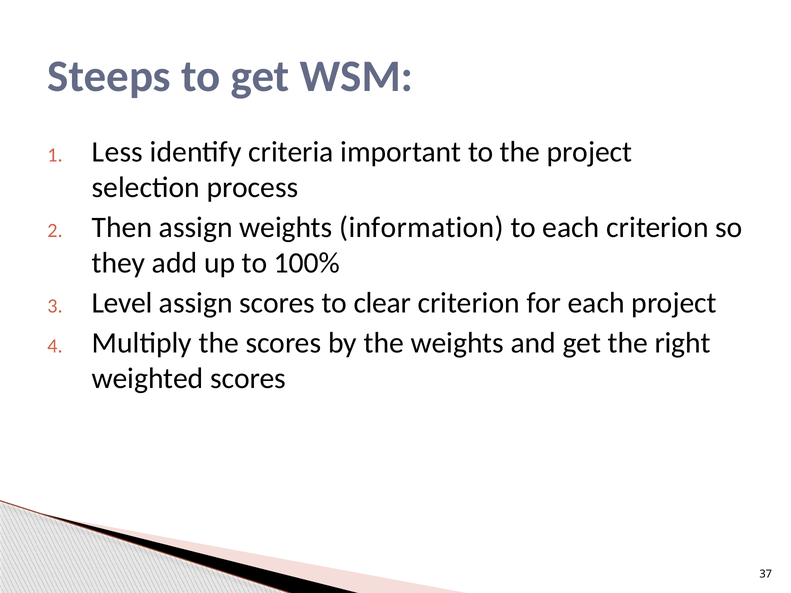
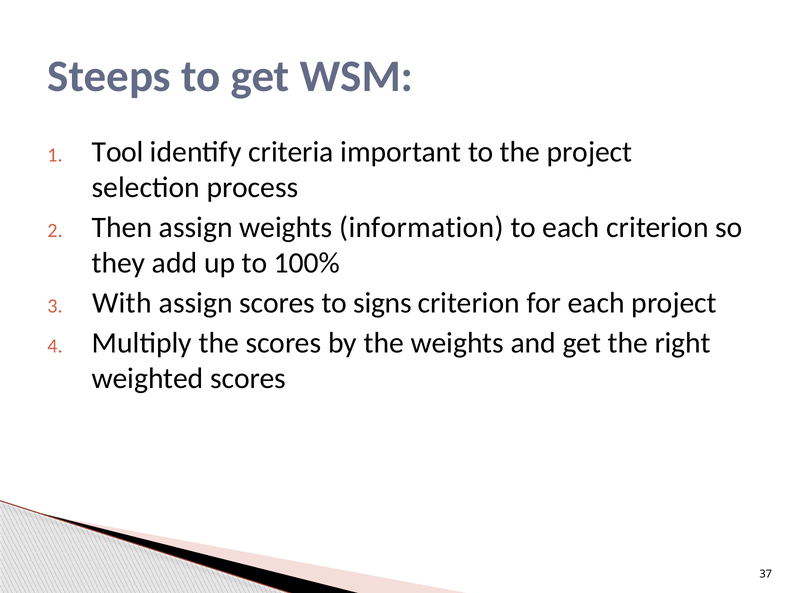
Less: Less -> Tool (118, 152)
Level: Level -> With (122, 303)
clear: clear -> signs (382, 303)
